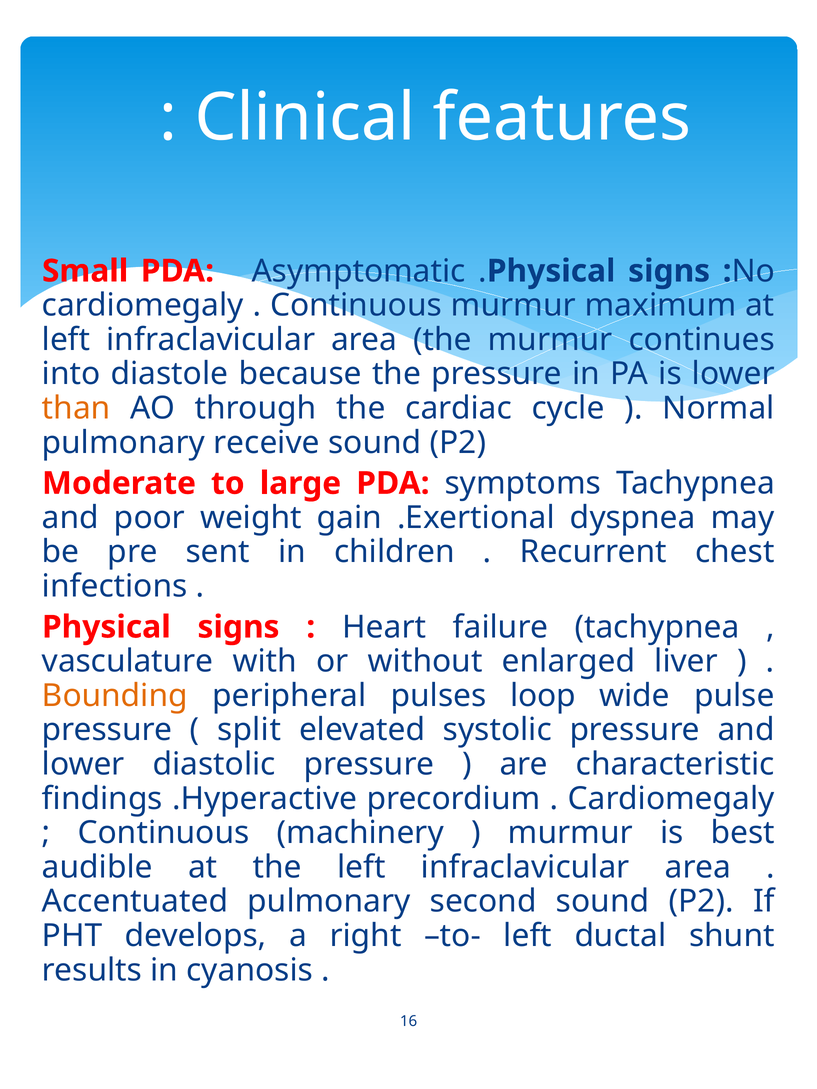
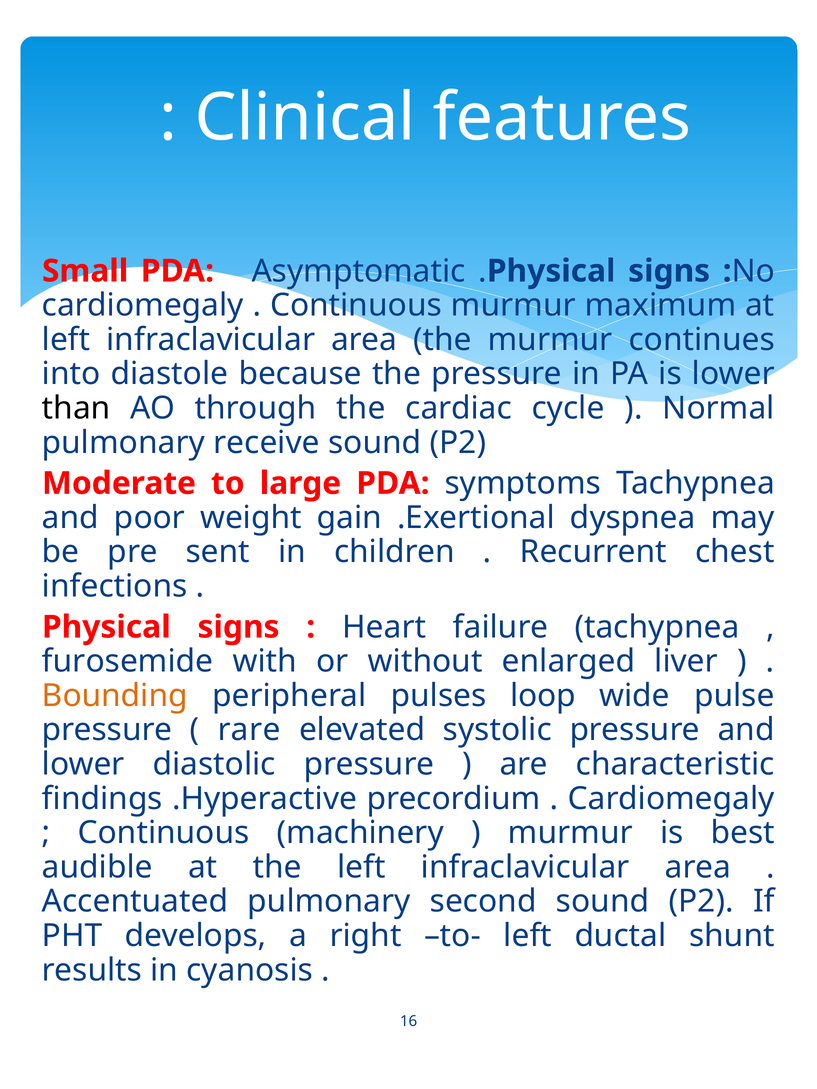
than colour: orange -> black (76, 408)
vasculature: vasculature -> furosemide (128, 662)
split: split -> rare (249, 730)
